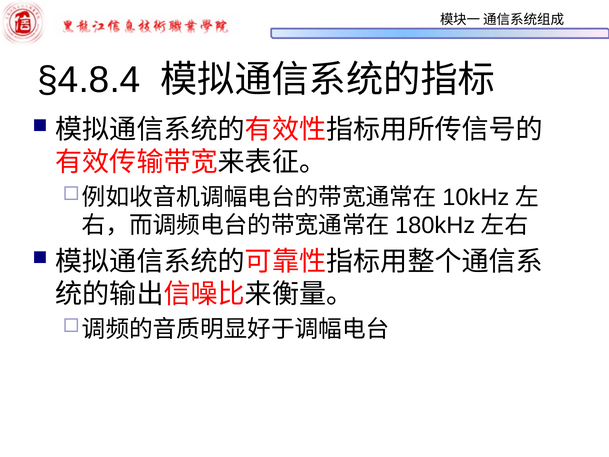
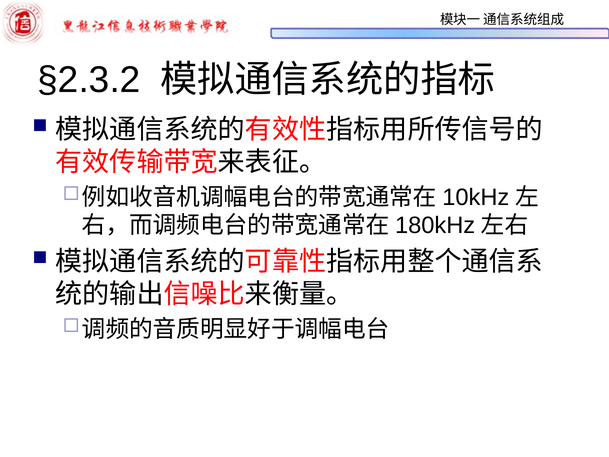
§4.8.4: §4.8.4 -> §2.3.2 (89, 80)
